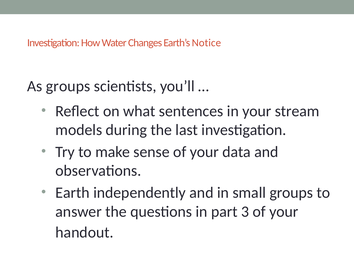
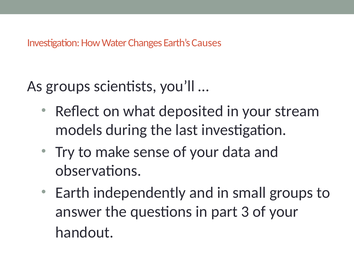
Notice: Notice -> Causes (207, 43)
sentences: sentences -> deposited (191, 111)
